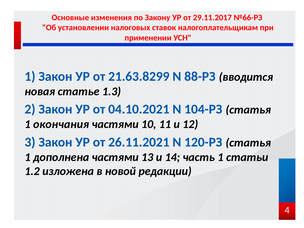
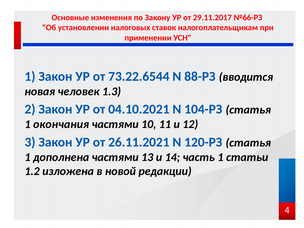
21.63.8299: 21.63.8299 -> 73.22.6544 (139, 76)
статье: статье -> человек (79, 91)
